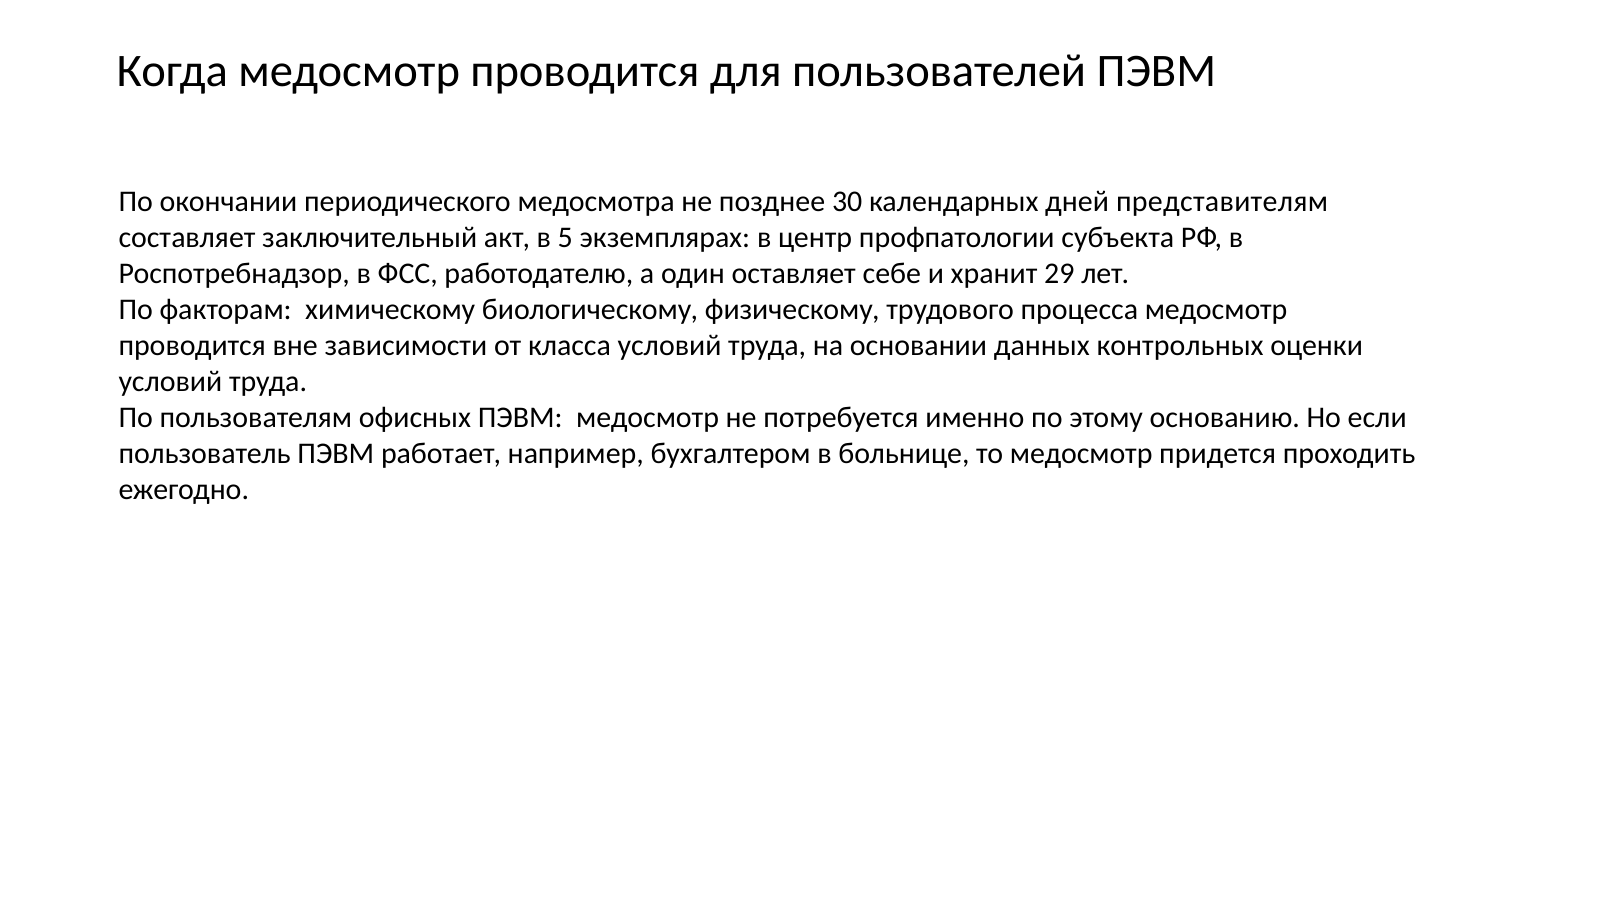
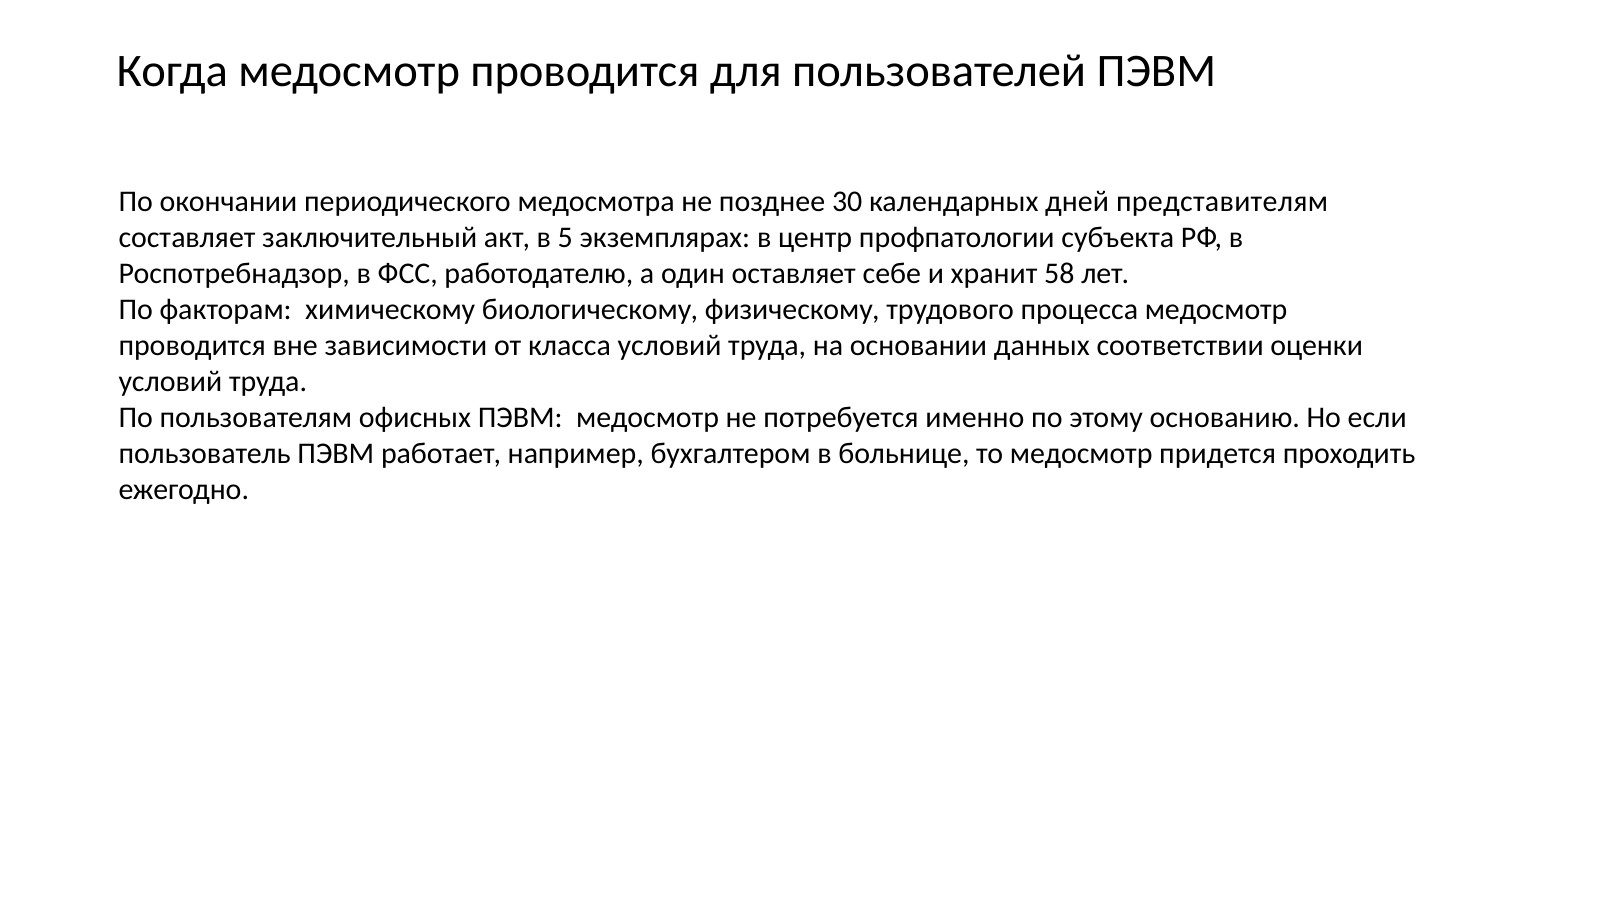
29: 29 -> 58 (1059, 273)
контрольных: контрольных -> соответствии (1180, 345)
